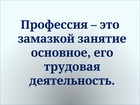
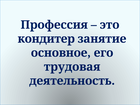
замазкой: замазкой -> кондитер (46, 39)
